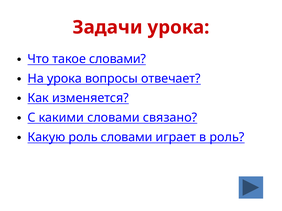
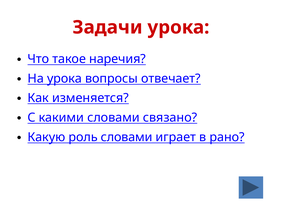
такое словами: словами -> наречия (118, 59)
в роль: роль -> рано (227, 137)
